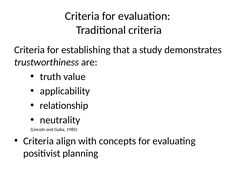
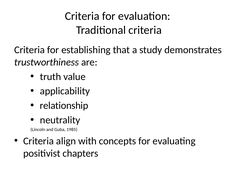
planning: planning -> chapters (80, 153)
